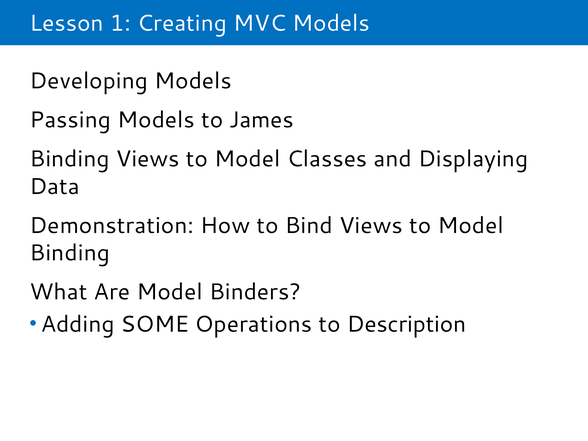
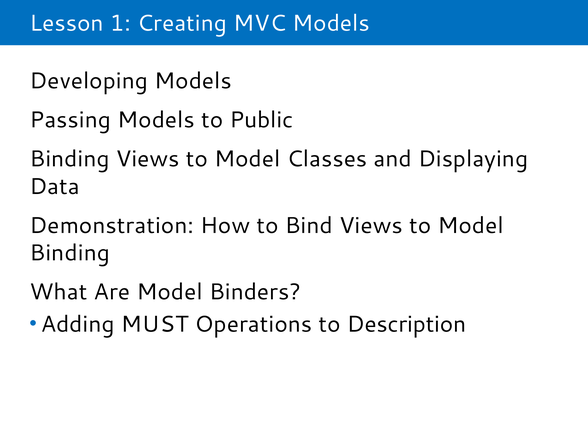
James: James -> Public (261, 120)
SOME: SOME -> MUST (155, 324)
